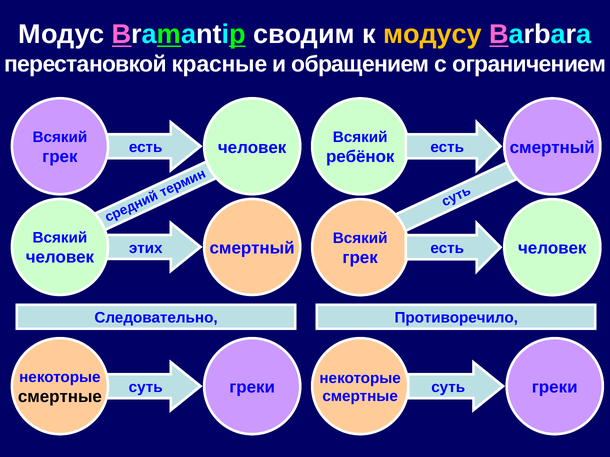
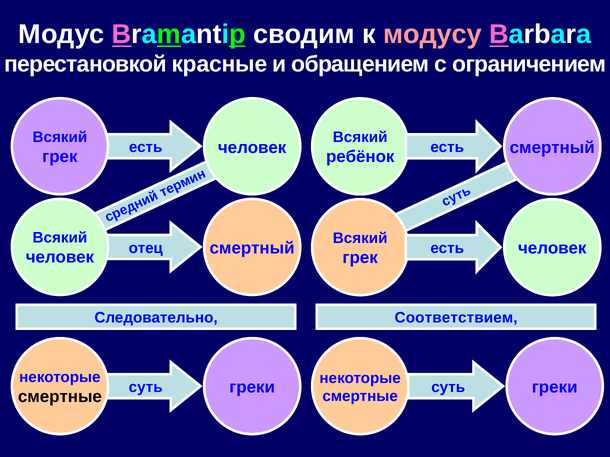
модусу colour: yellow -> pink (433, 35)
этих: этих -> отец (146, 248)
Противоречило: Противоречило -> Соответствием (456, 318)
